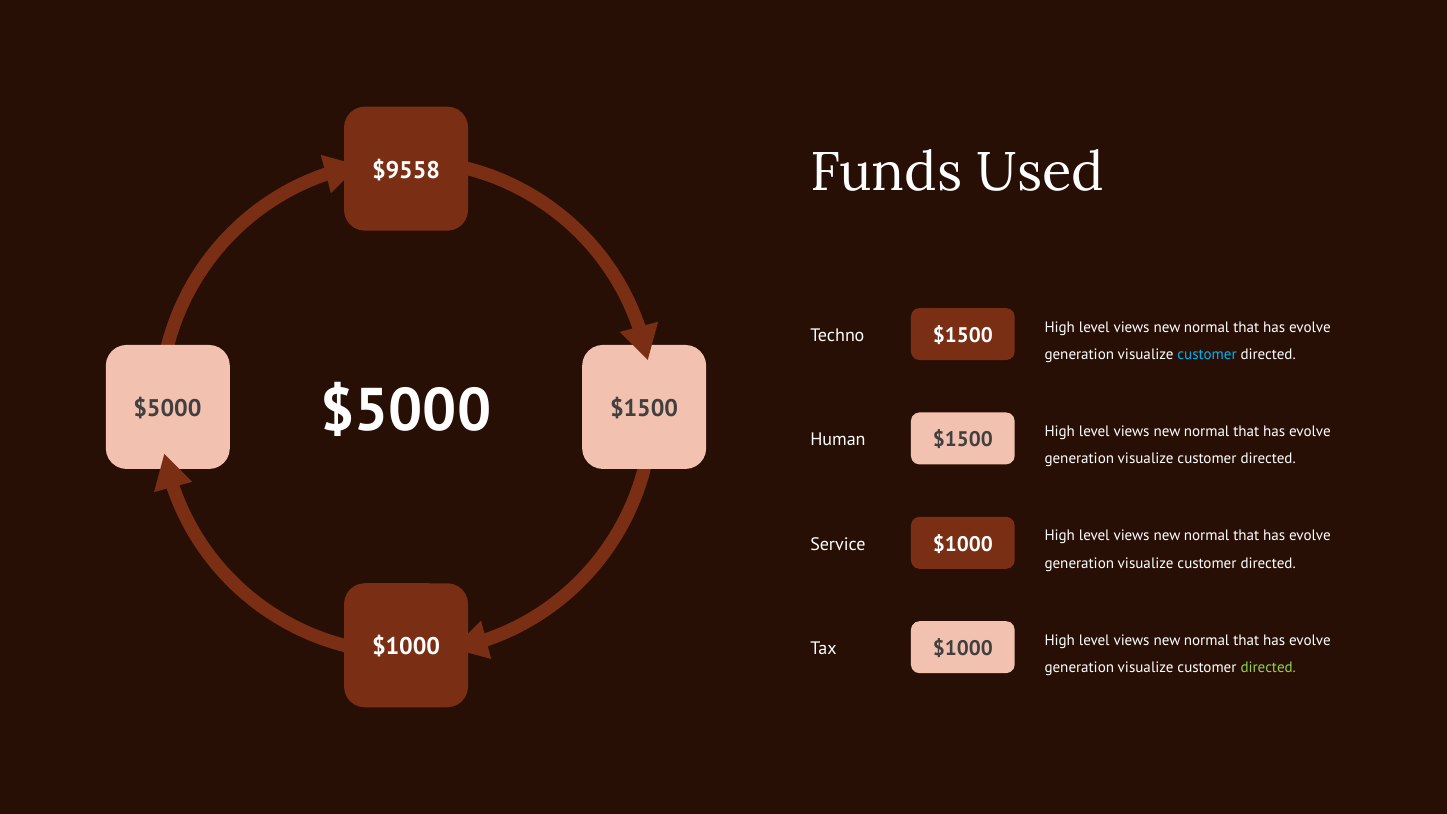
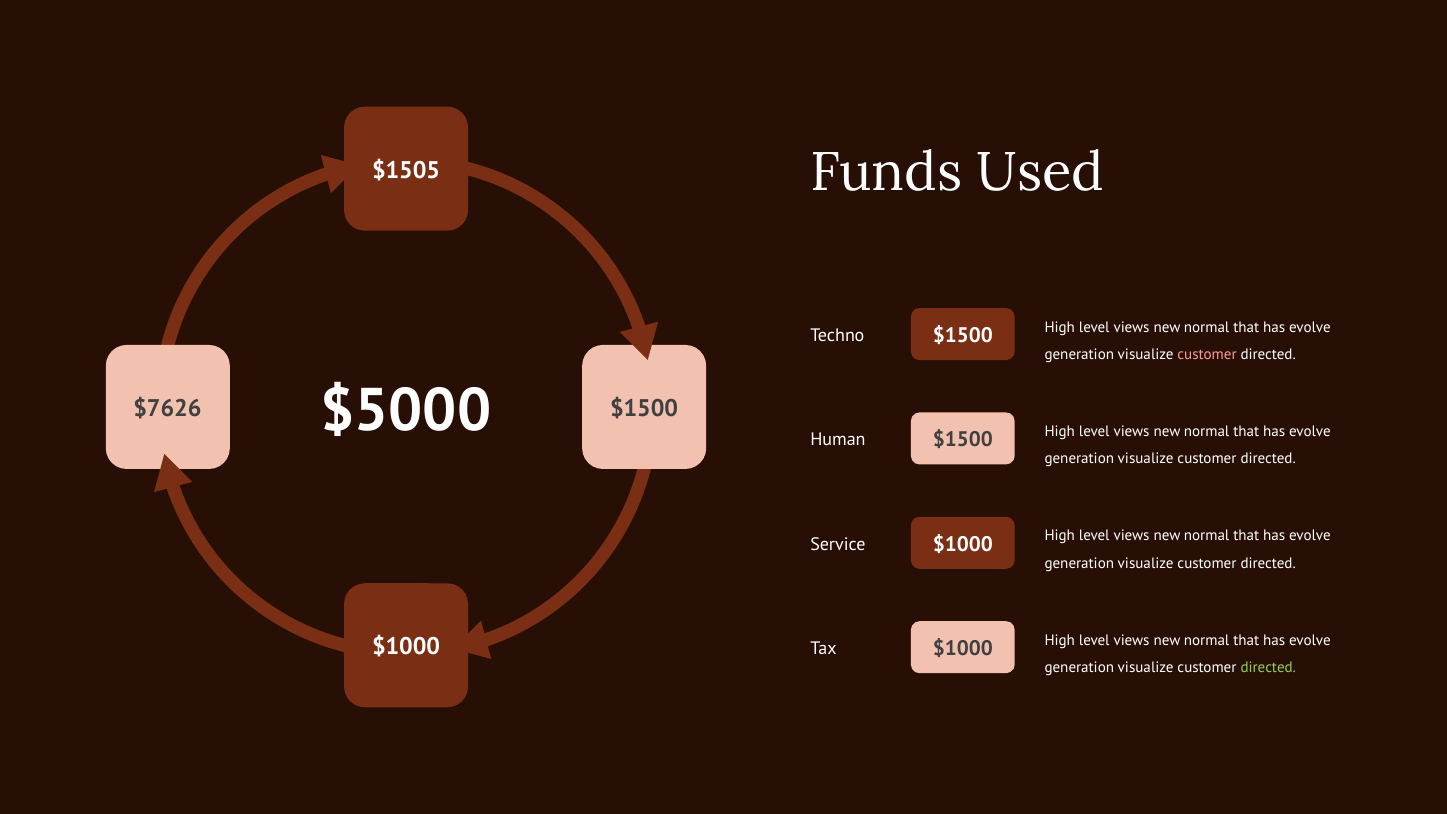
$9558: $9558 -> $1505 (406, 170)
customer colour: light blue -> pink (1207, 354)
$5000: $5000 -> $7626 (167, 408)
